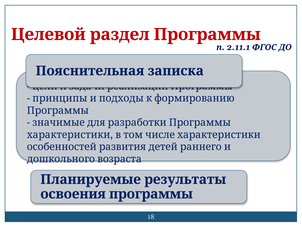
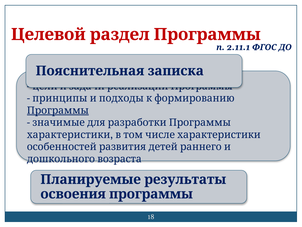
Программы underline: none -> present (58, 110)
